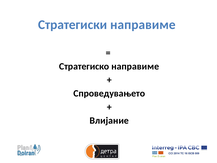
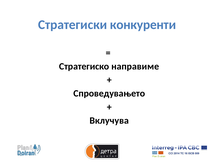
Стратегиски направиме: направиме -> конкуренти (143, 25)
Влијание: Влијание -> Вклучува (109, 120)
